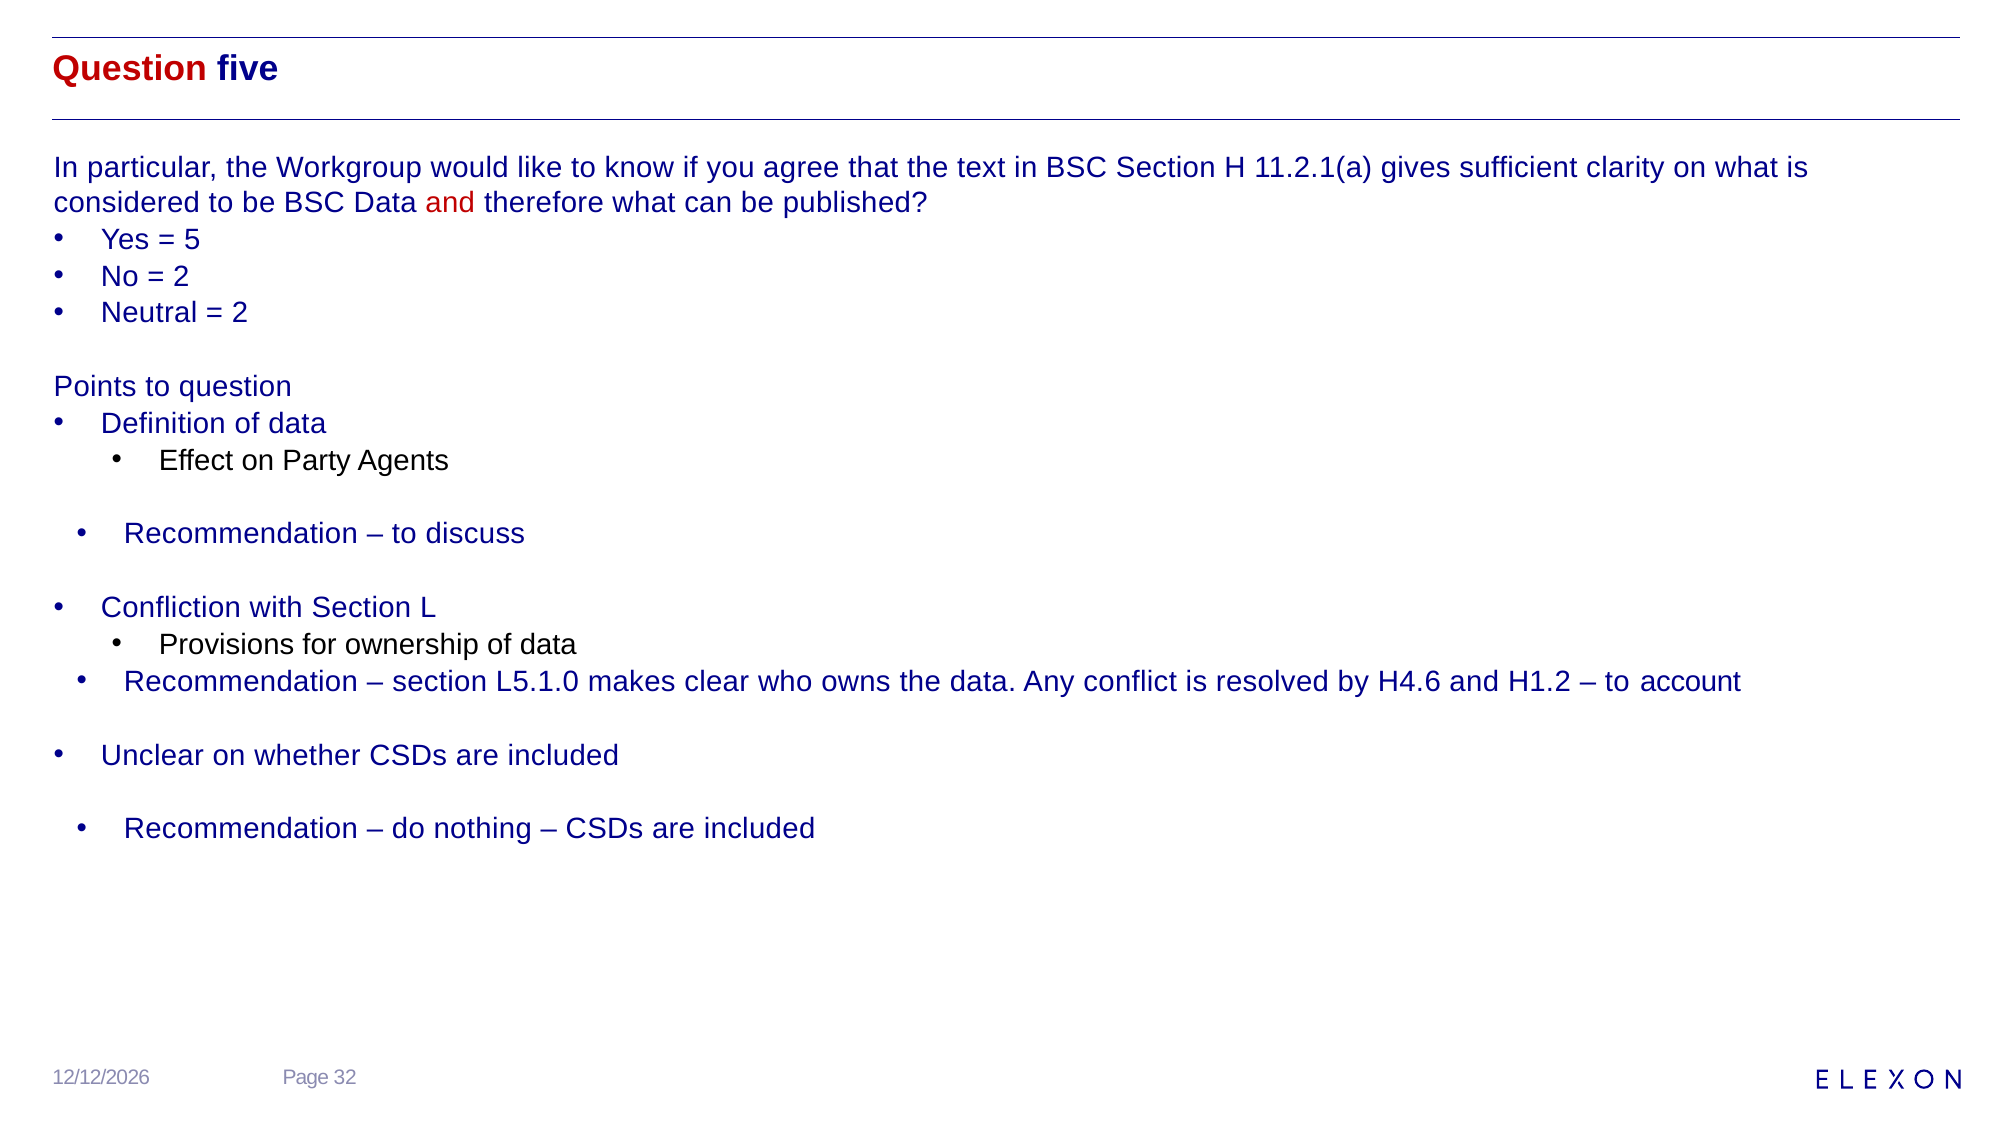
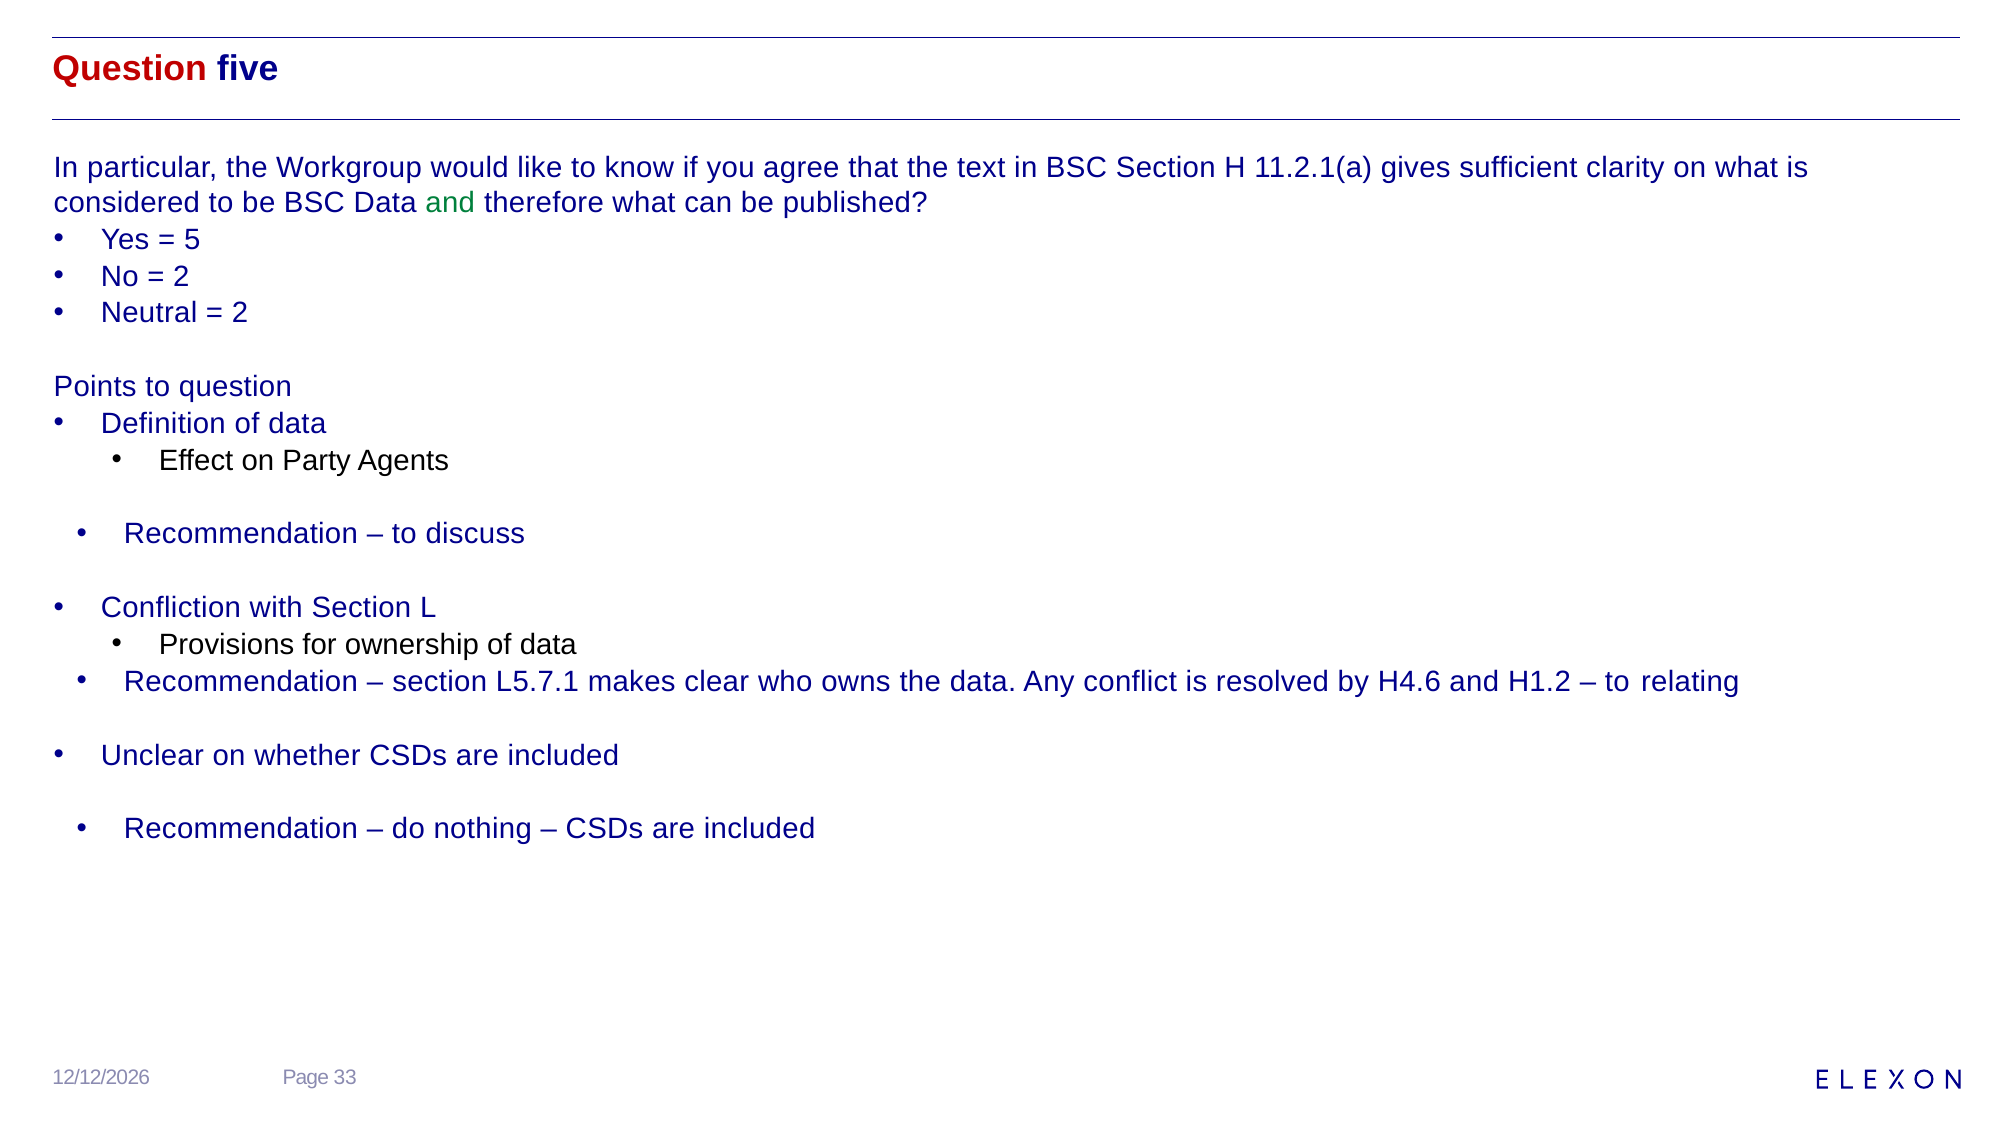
and colour: red -> green (450, 203)
L5.1.0: L5.1.0 -> L5.7.1 (537, 682)
account: account -> relating (1690, 682)
32: 32 -> 33 (345, 1078)
